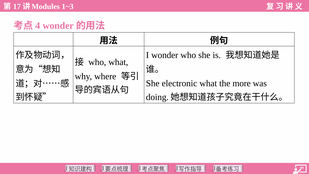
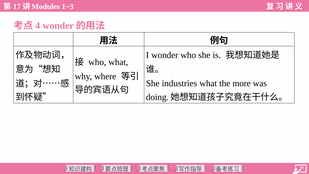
electronic: electronic -> industries (179, 83)
